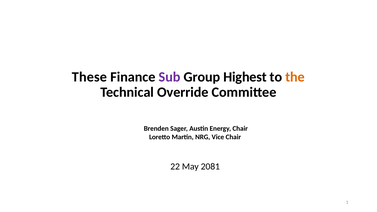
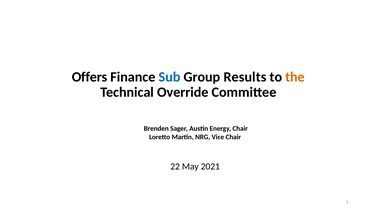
These: These -> Offers (90, 77)
Sub colour: purple -> blue (170, 77)
Highest: Highest -> Results (245, 77)
2081: 2081 -> 2021 (210, 167)
